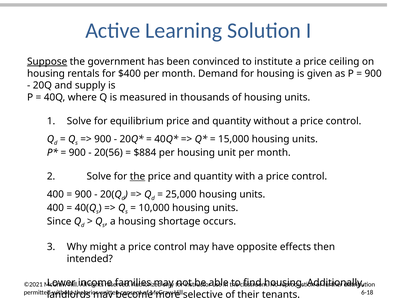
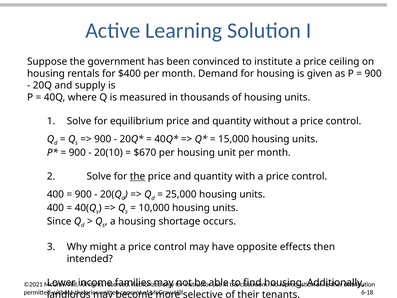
Suppose underline: present -> none (47, 62)
20(56: 20(56 -> 20(10 (108, 152)
$884: $884 -> $670 (145, 152)
